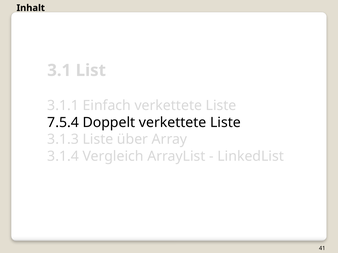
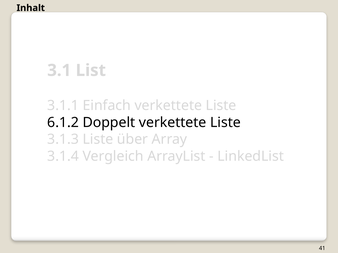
7.5.4: 7.5.4 -> 6.1.2 (63, 123)
